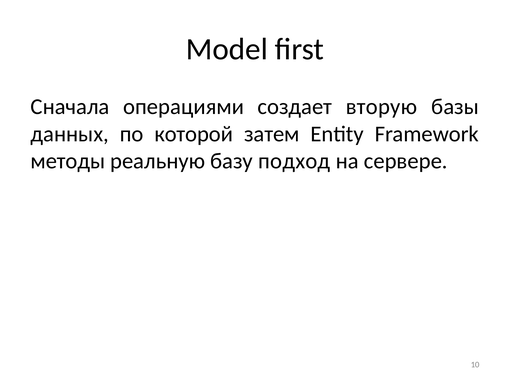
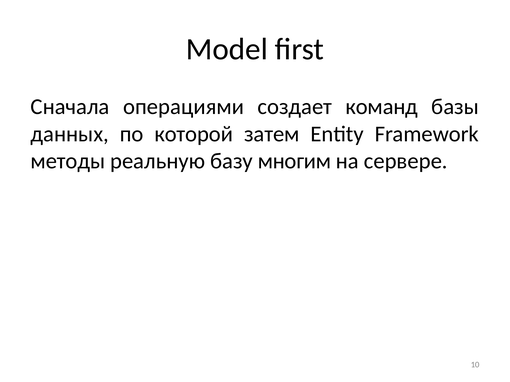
вторую: вторую -> команд (382, 107)
подход: подход -> многим (294, 161)
